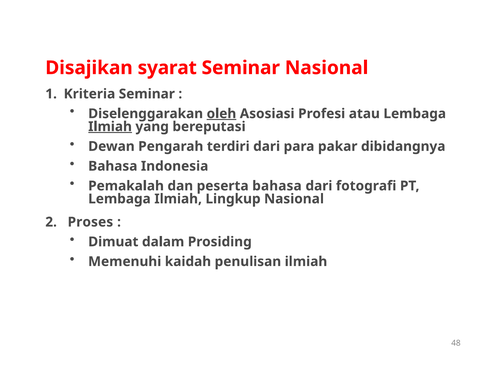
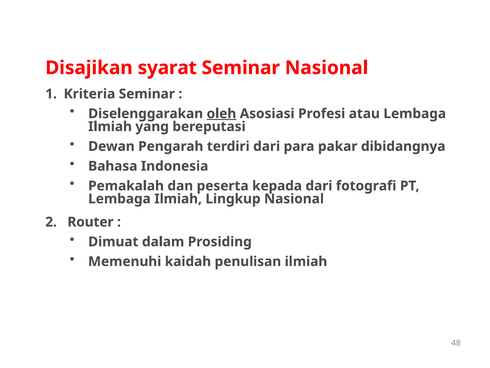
Ilmiah underline: present -> none (110, 126)
peserta bahasa: bahasa -> kepada (277, 186)
Proses: Proses -> Router (90, 222)
